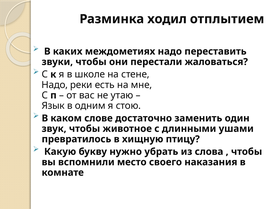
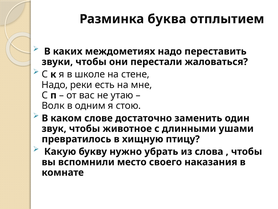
ходил: ходил -> буква (167, 19)
Язык: Язык -> Волк (53, 105)
